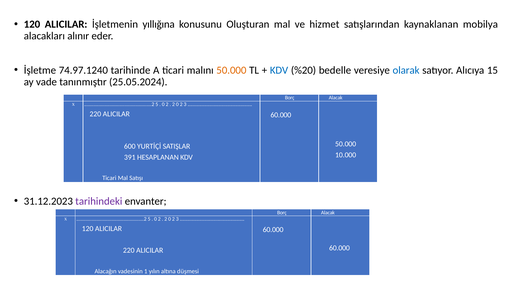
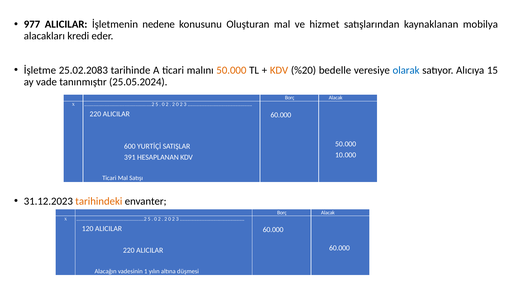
120: 120 -> 977 (32, 24)
yıllığına: yıllığına -> nedene (159, 24)
alınır: alınır -> kredi (78, 36)
74.97.1240: 74.97.1240 -> 25.02.2083 (83, 70)
KDV colour: blue -> orange (279, 70)
tarihindeki colour: purple -> orange (99, 201)
